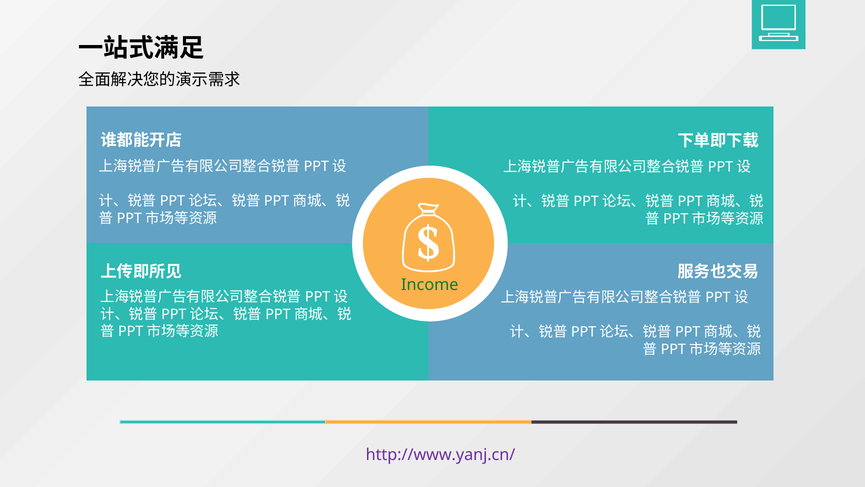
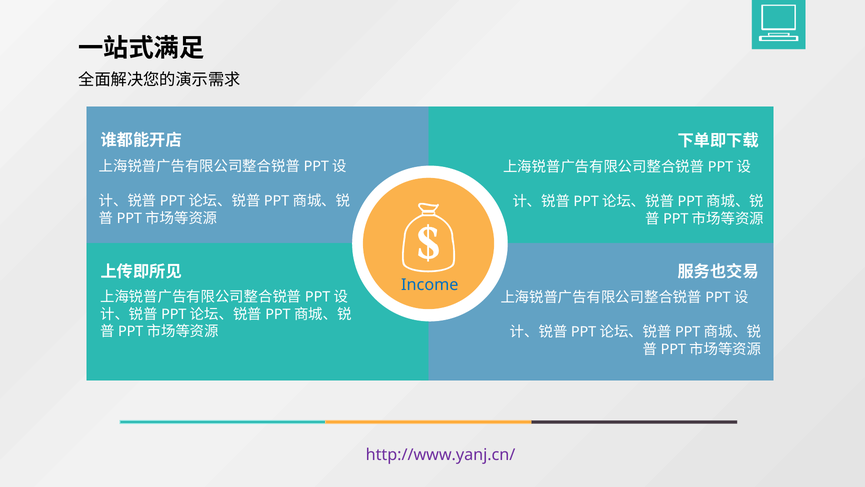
Income colour: green -> blue (430, 285)
